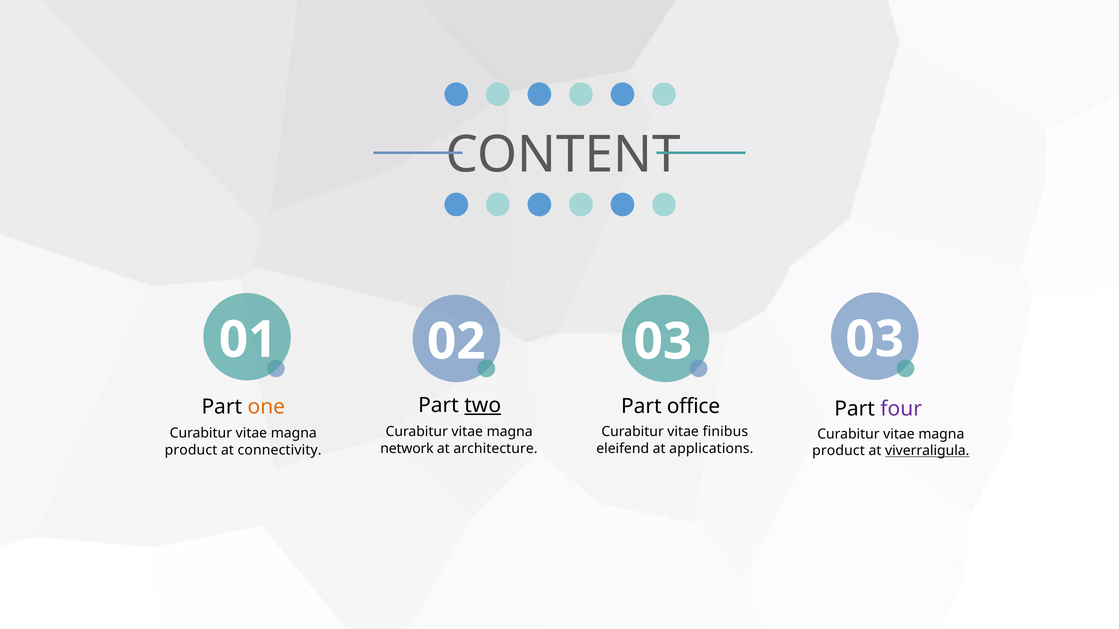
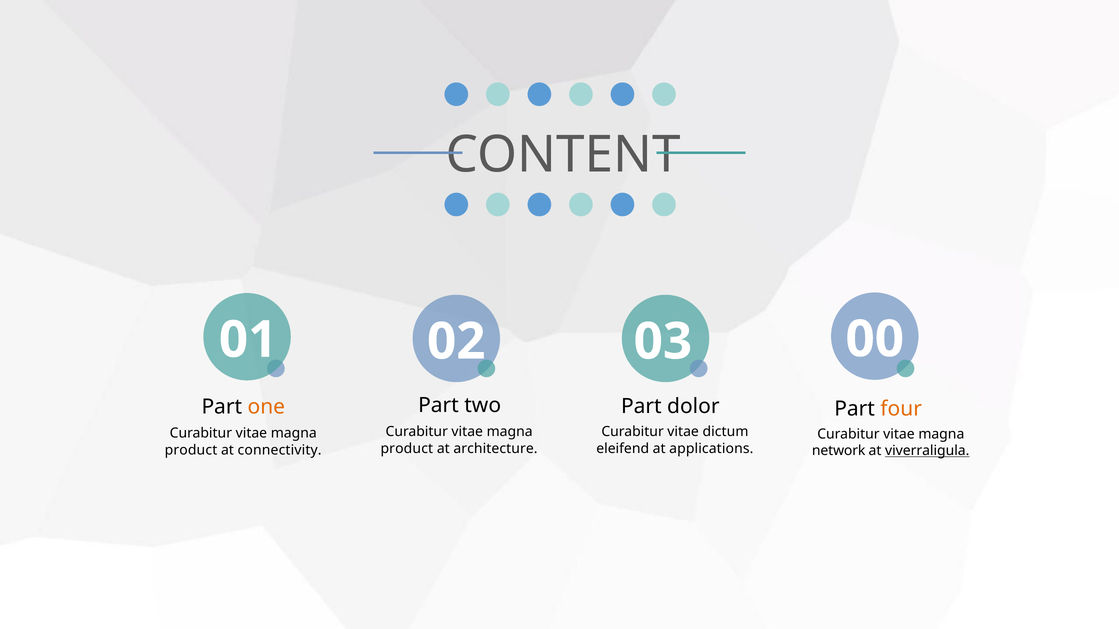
03 03: 03 -> 00 (875, 340)
two underline: present -> none (483, 406)
office: office -> dolor (693, 407)
four colour: purple -> orange (901, 409)
finibus: finibus -> dictum (726, 432)
network: network -> product (407, 449)
product: product -> network (839, 451)
